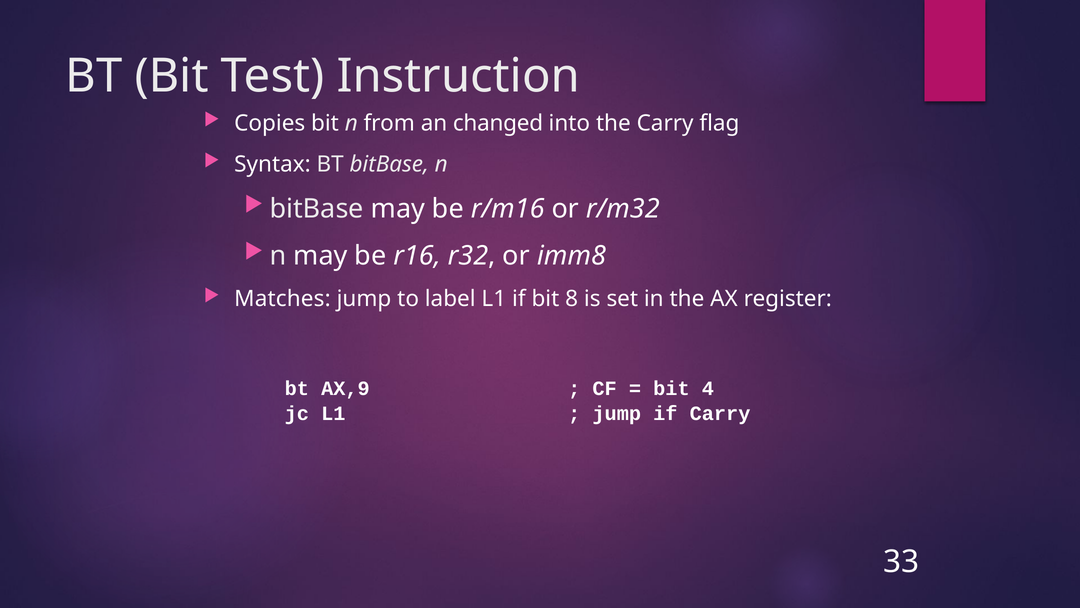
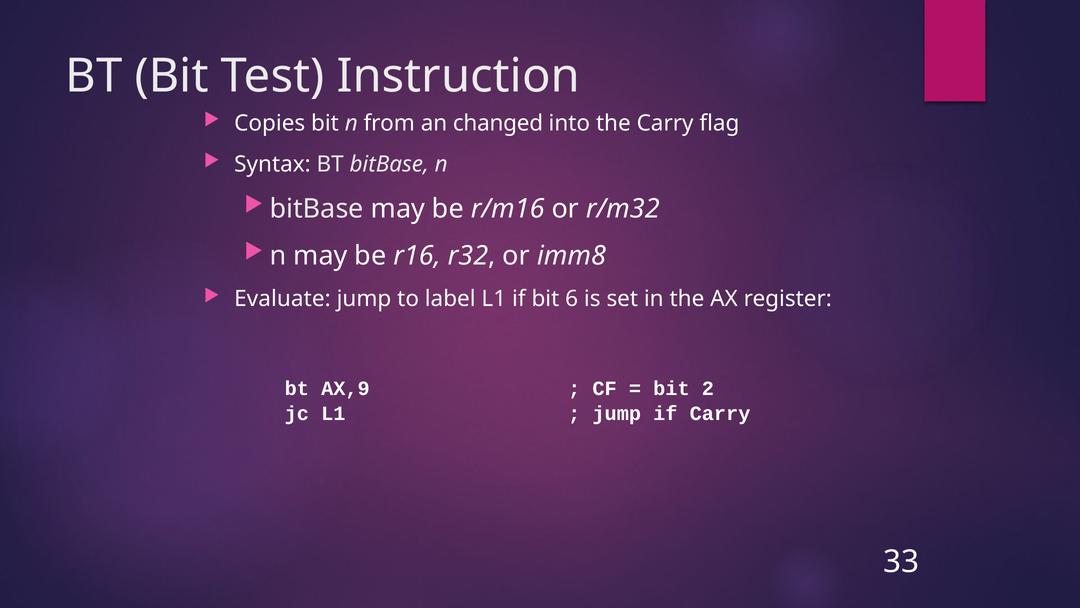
Matches: Matches -> Evaluate (282, 299)
8: 8 -> 6 (572, 299)
4: 4 -> 2 (708, 388)
